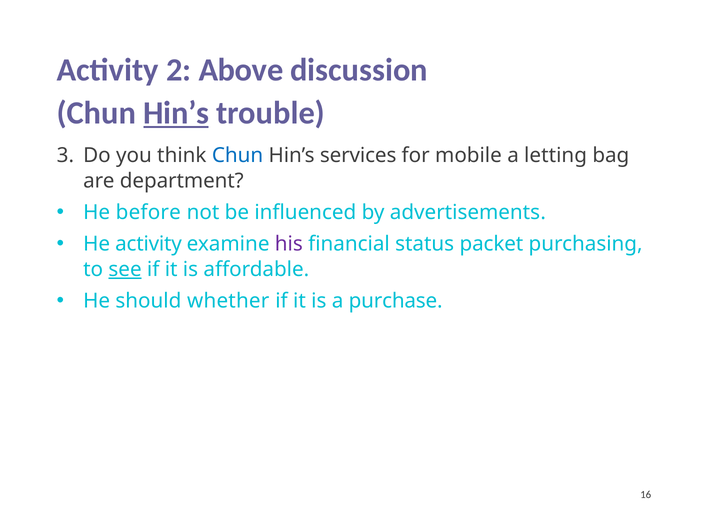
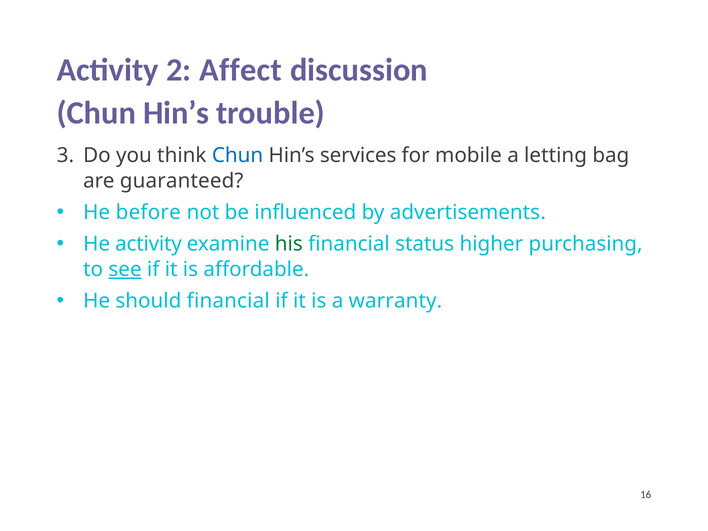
Above: Above -> Affect (241, 70)
Hin’s underline: present -> none (176, 113)
department: department -> guaranteed (182, 181)
his colour: purple -> green (289, 244)
packet: packet -> higher (491, 244)
should whether: whether -> financial (228, 301)
purchase: purchase -> warranty (396, 301)
